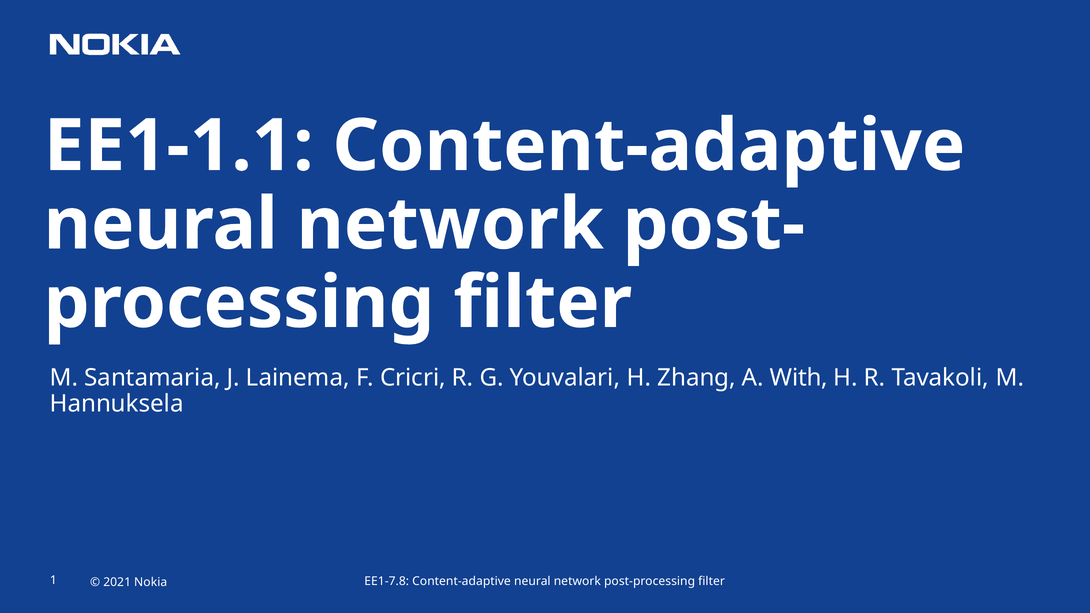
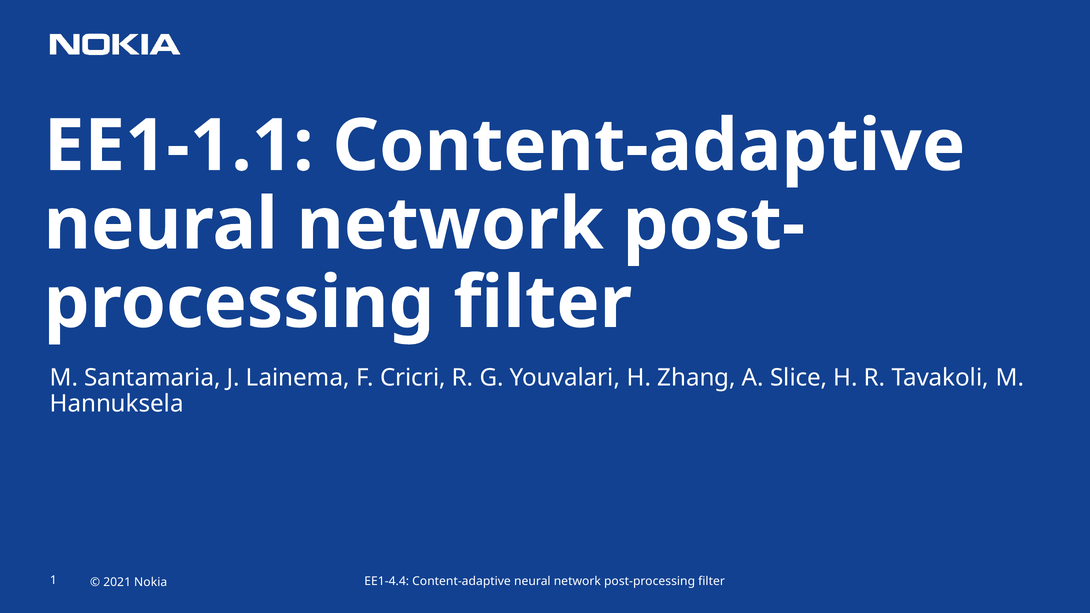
With: With -> Slice (799, 378)
EE1-7.8: EE1-7.8 -> EE1-4.4 (387, 581)
